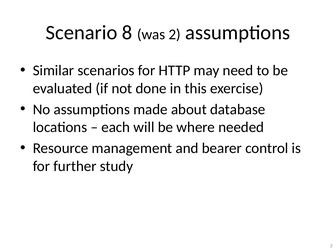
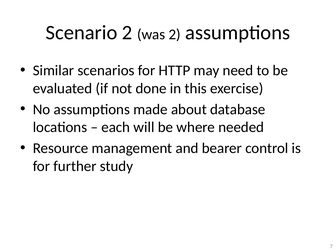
Scenario 8: 8 -> 2 (127, 33)
